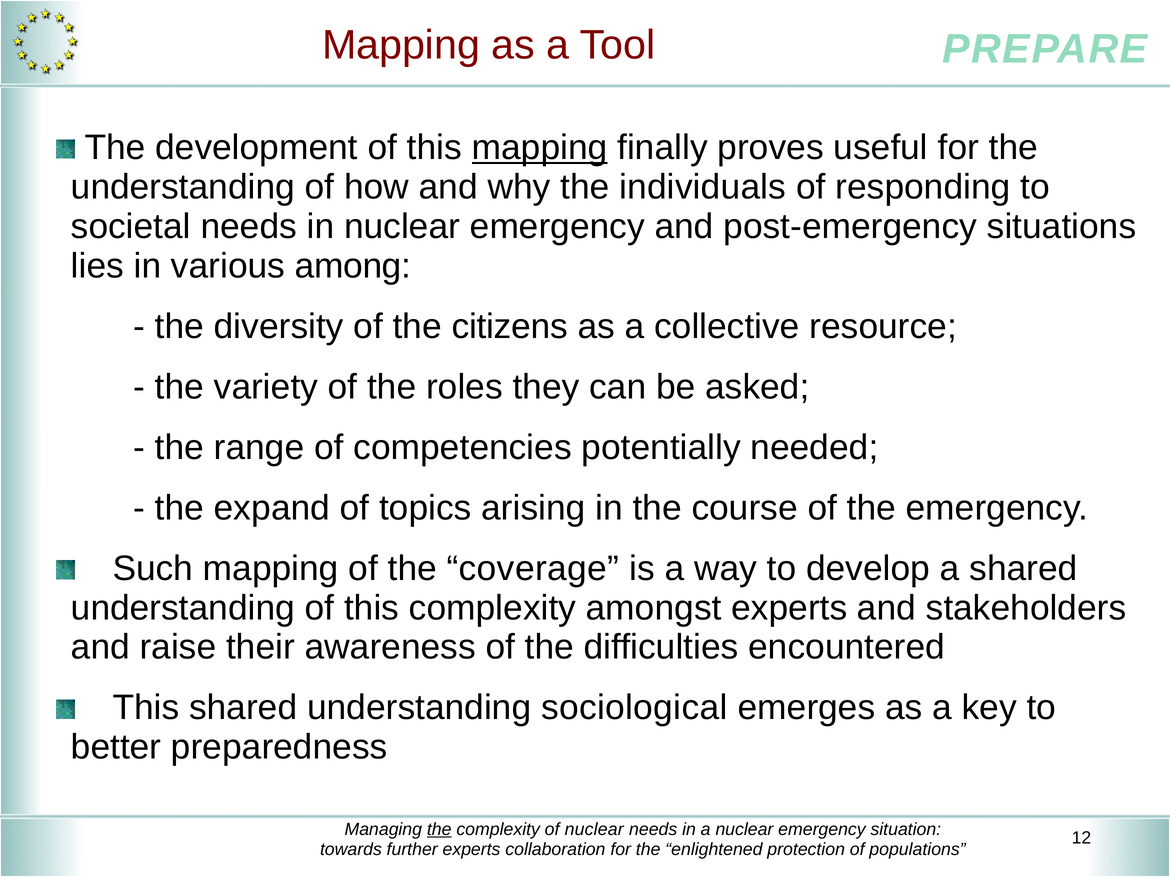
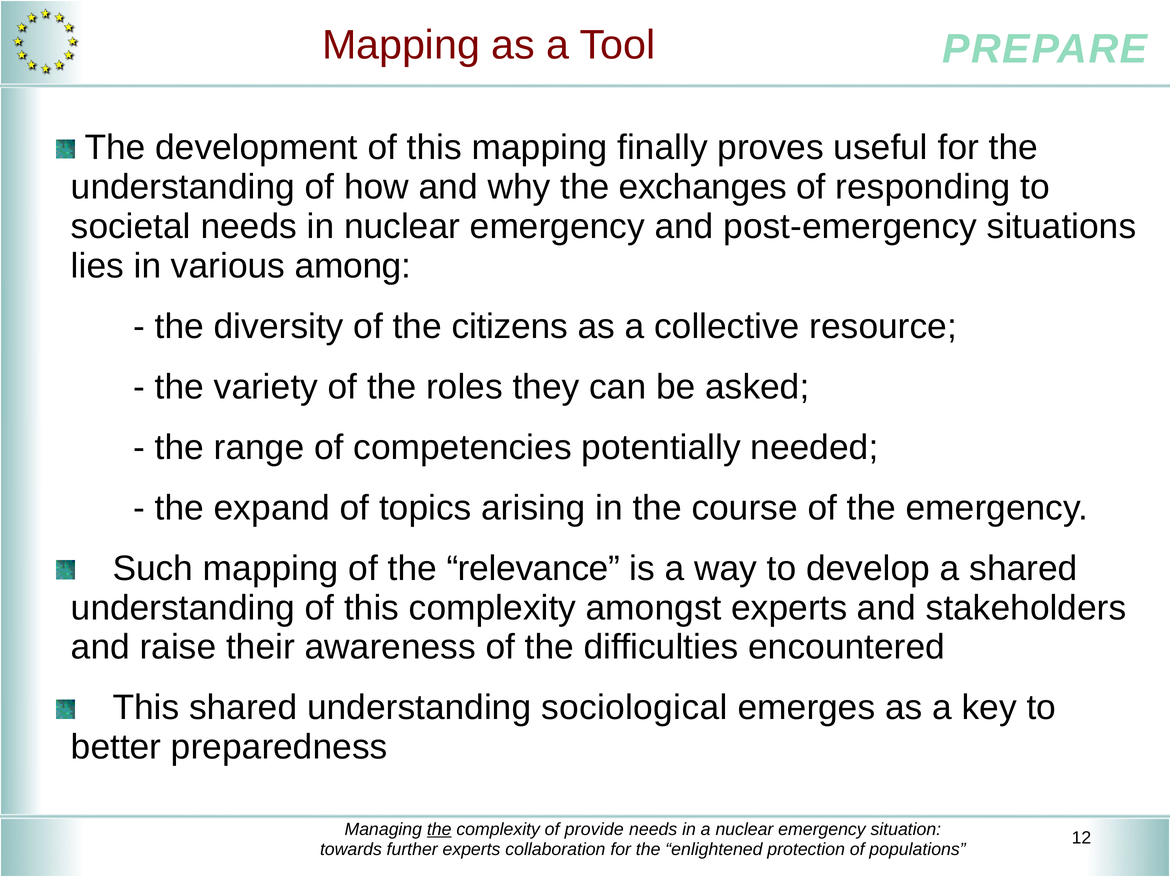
mapping underline: present -> none (540, 148)
individuals: individuals -> exchanges (703, 187)
coverage: coverage -> relevance (533, 569)
of nuclear: nuclear -> provide (594, 830)
